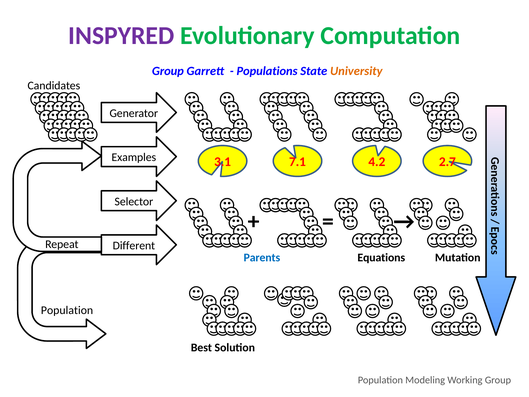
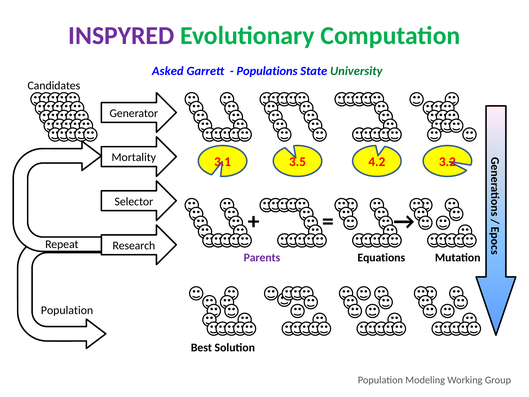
Group: Group -> Asked (168, 71)
University colour: orange -> green (356, 71)
Examples: Examples -> Mortality (134, 157)
7.1: 7.1 -> 3.5 (297, 162)
2.7: 2.7 -> 3.2 (447, 162)
Different: Different -> Research (134, 245)
Parents colour: blue -> purple (262, 257)
